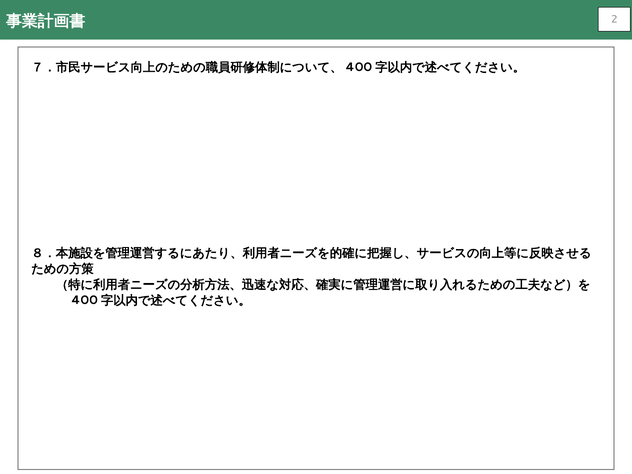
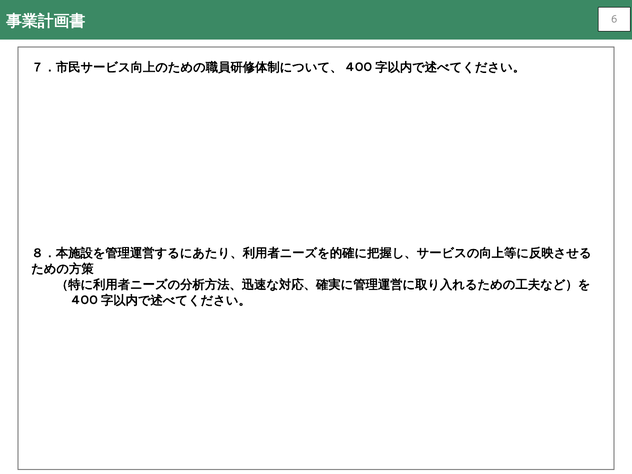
2: 2 -> 6 (614, 19)
